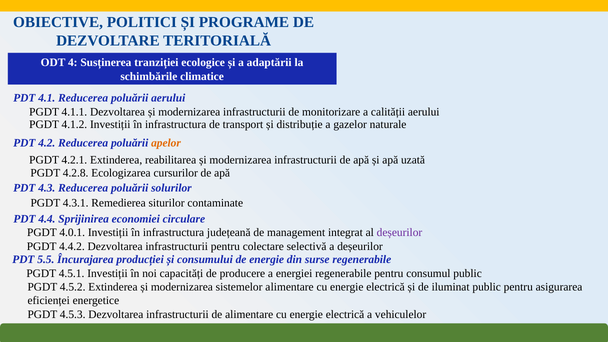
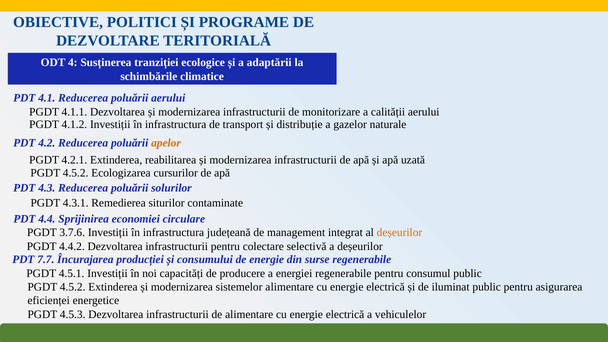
4.2.8: 4.2.8 -> 4.5.2 (76, 173)
4.0.1: 4.0.1 -> 3.7.6 (72, 233)
deșeurilor colour: purple -> orange (399, 233)
5.5: 5.5 -> 7.7 (46, 259)
